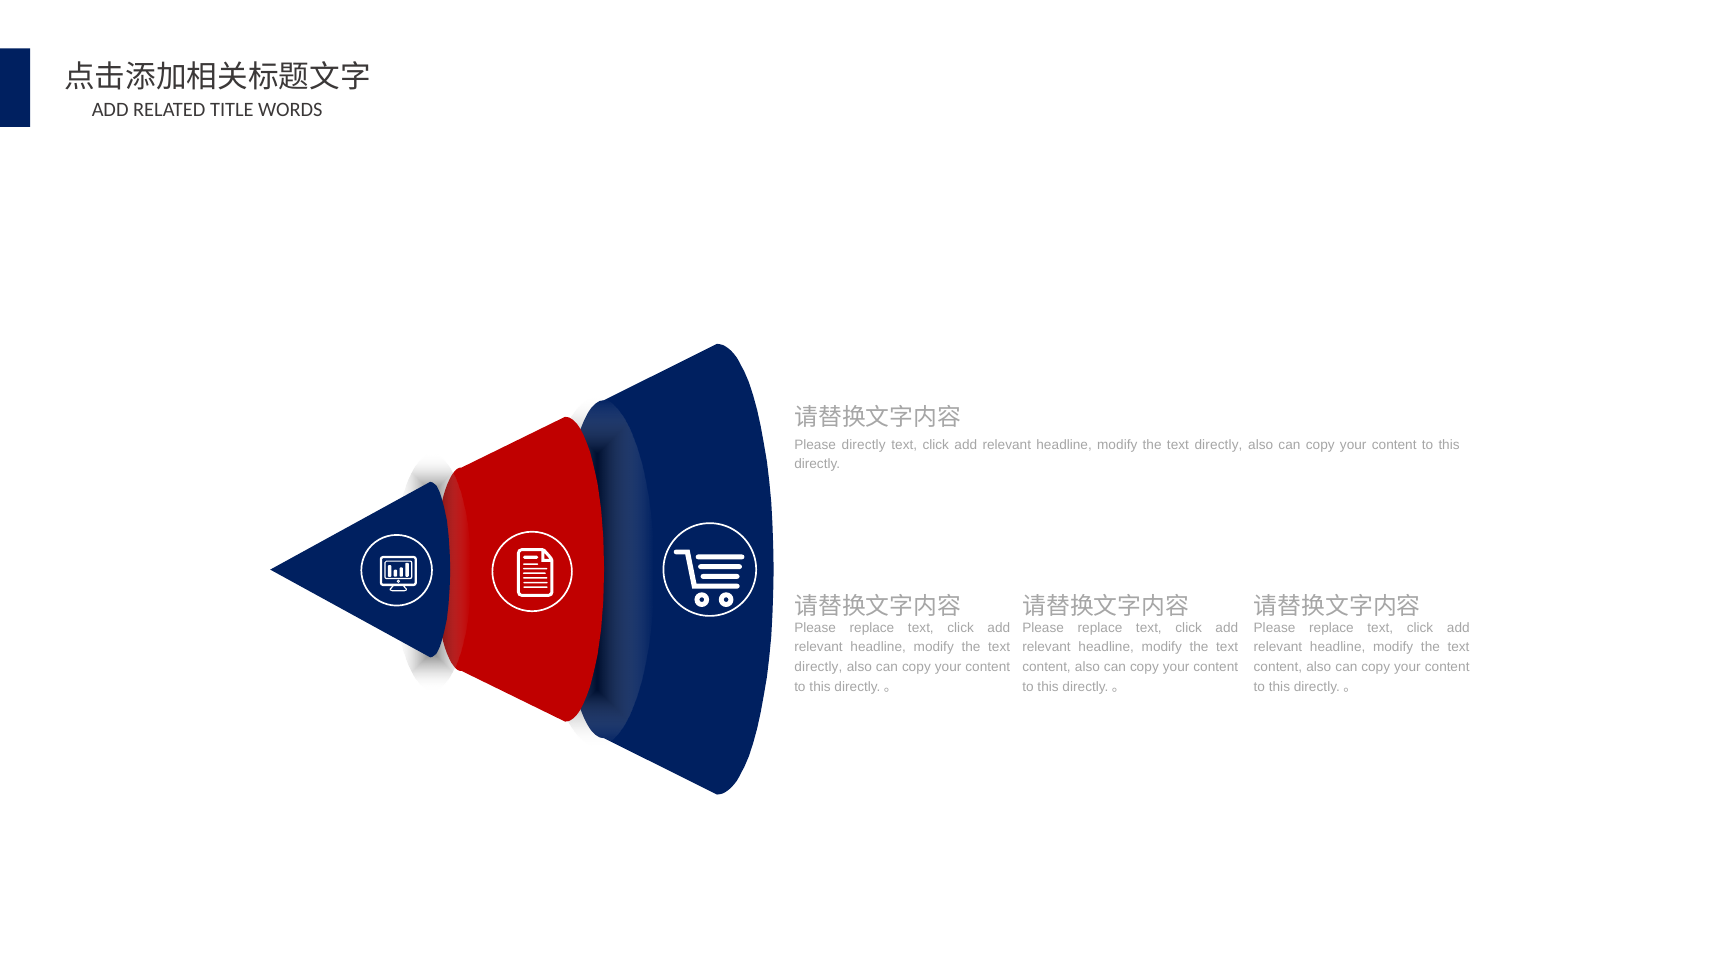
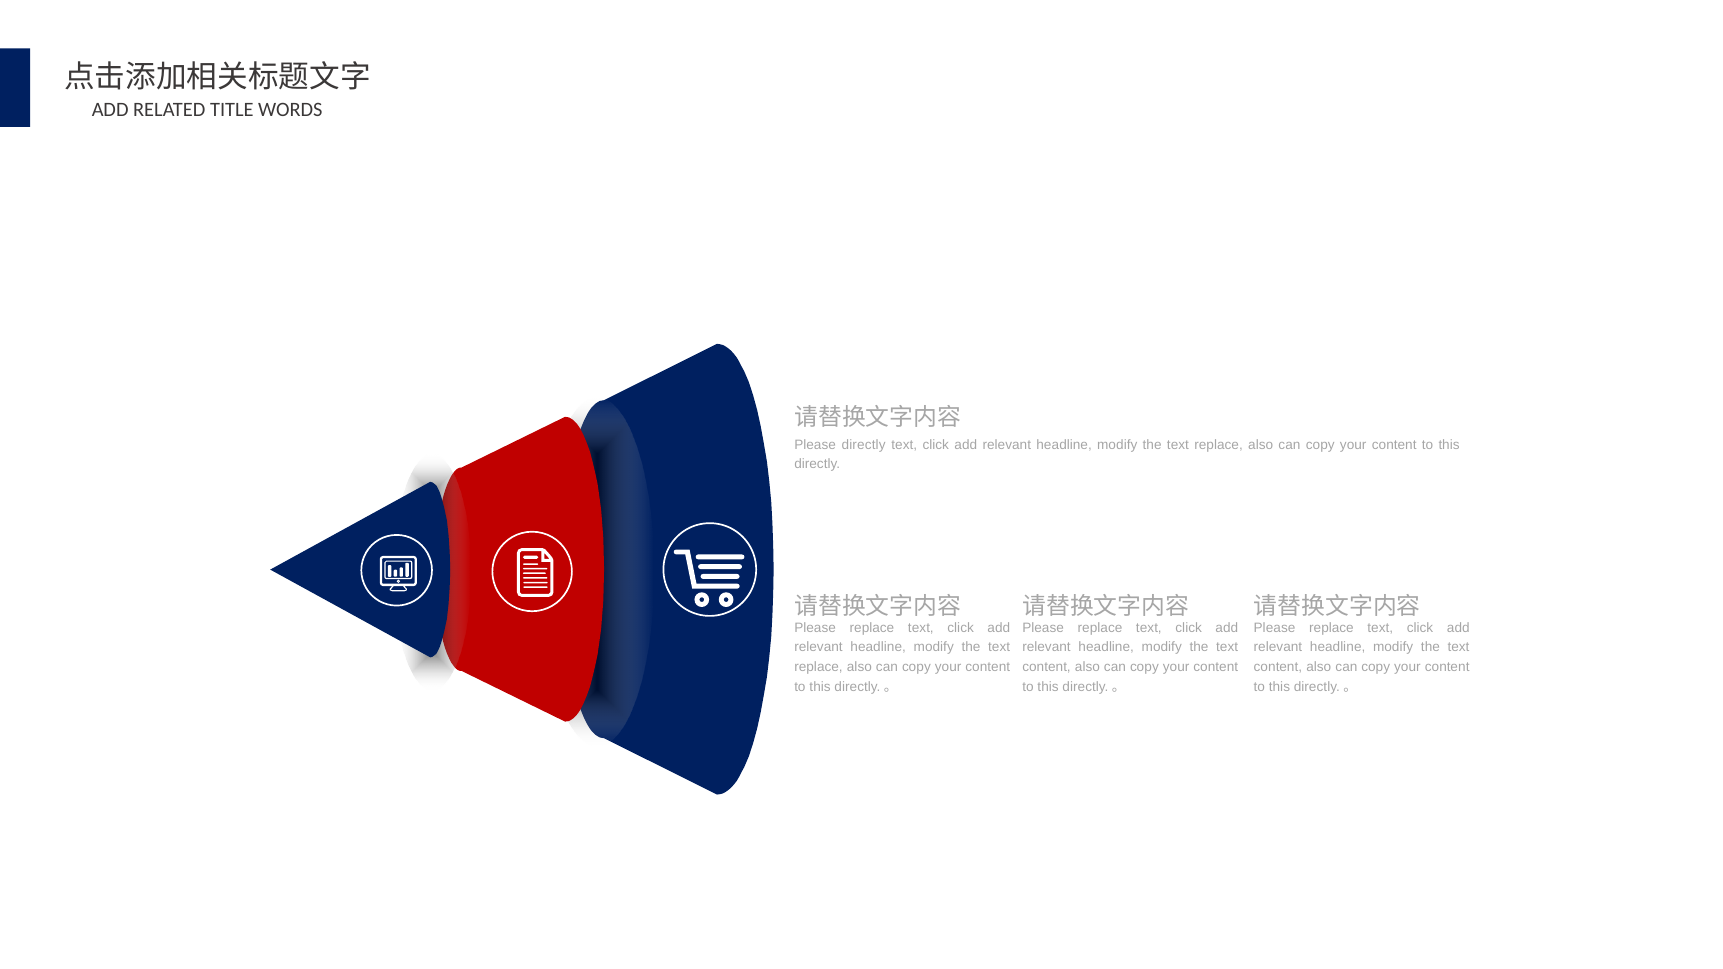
directly: directly -> replace (1219, 445)
directly: directly -> replace (819, 667)
